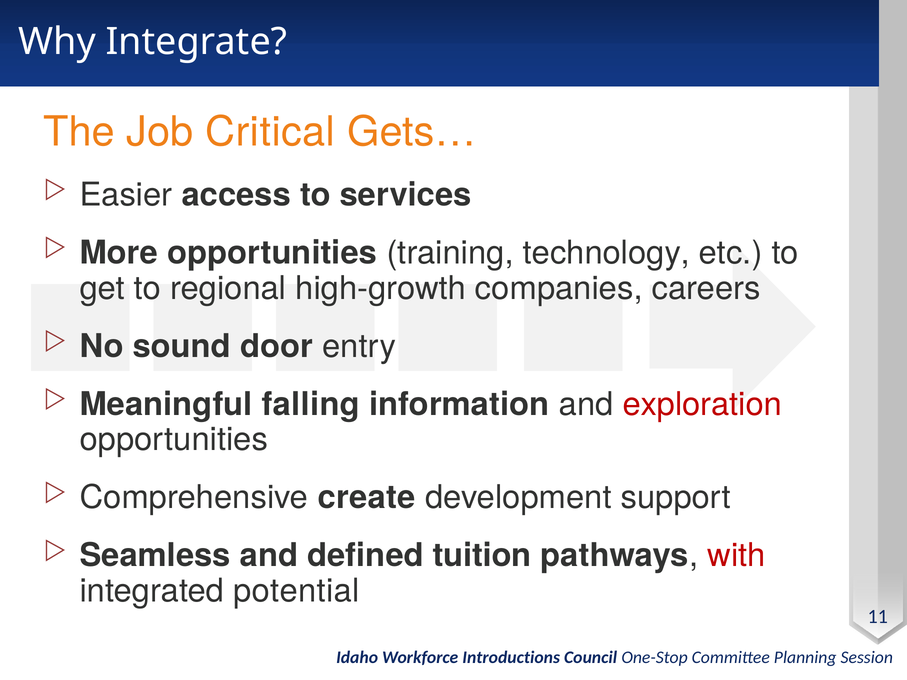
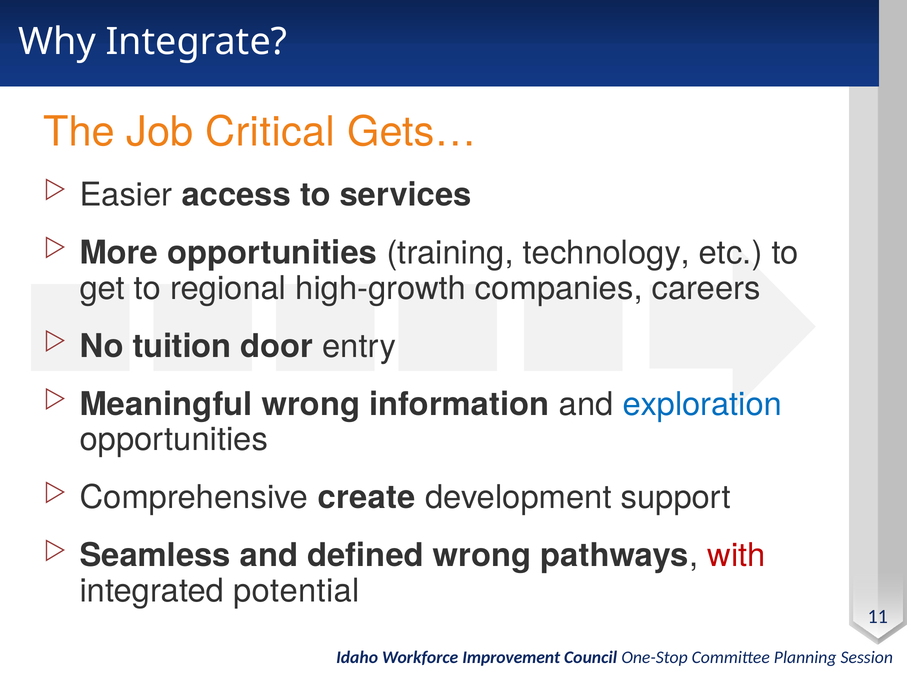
sound: sound -> tuition (182, 346)
Meaningful falling: falling -> wrong (311, 404)
exploration colour: red -> blue (702, 404)
defined tuition: tuition -> wrong (482, 556)
Introductions: Introductions -> Improvement (511, 658)
